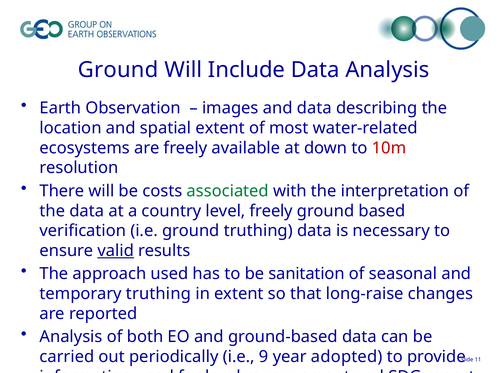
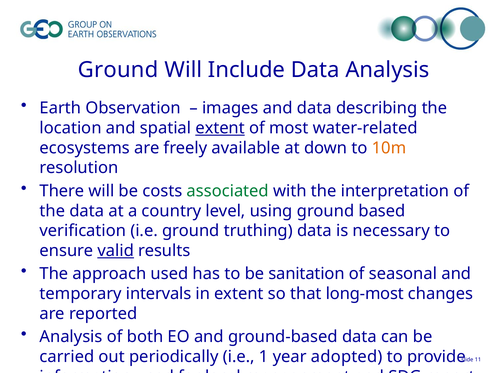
extent underline: none -> present (220, 128)
10m colour: red -> orange (389, 148)
level freely: freely -> using (271, 211)
temporary truthing: truthing -> intervals (159, 294)
long-raise: long-raise -> long-most (365, 294)
9: 9 -> 1 (264, 356)
